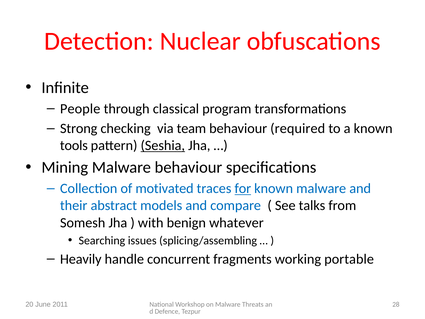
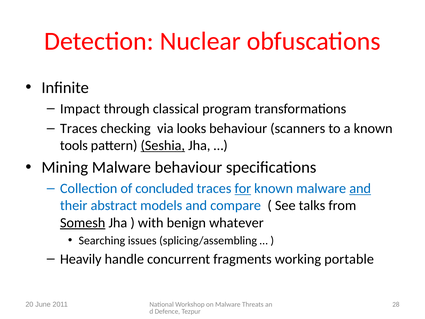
People: People -> Impact (80, 109)
Strong: Strong -> Traces (79, 128)
team: team -> looks (191, 128)
required: required -> scanners (298, 128)
motivated: motivated -> concluded (165, 188)
and underline: none -> present (360, 188)
Somesh underline: none -> present (83, 222)
